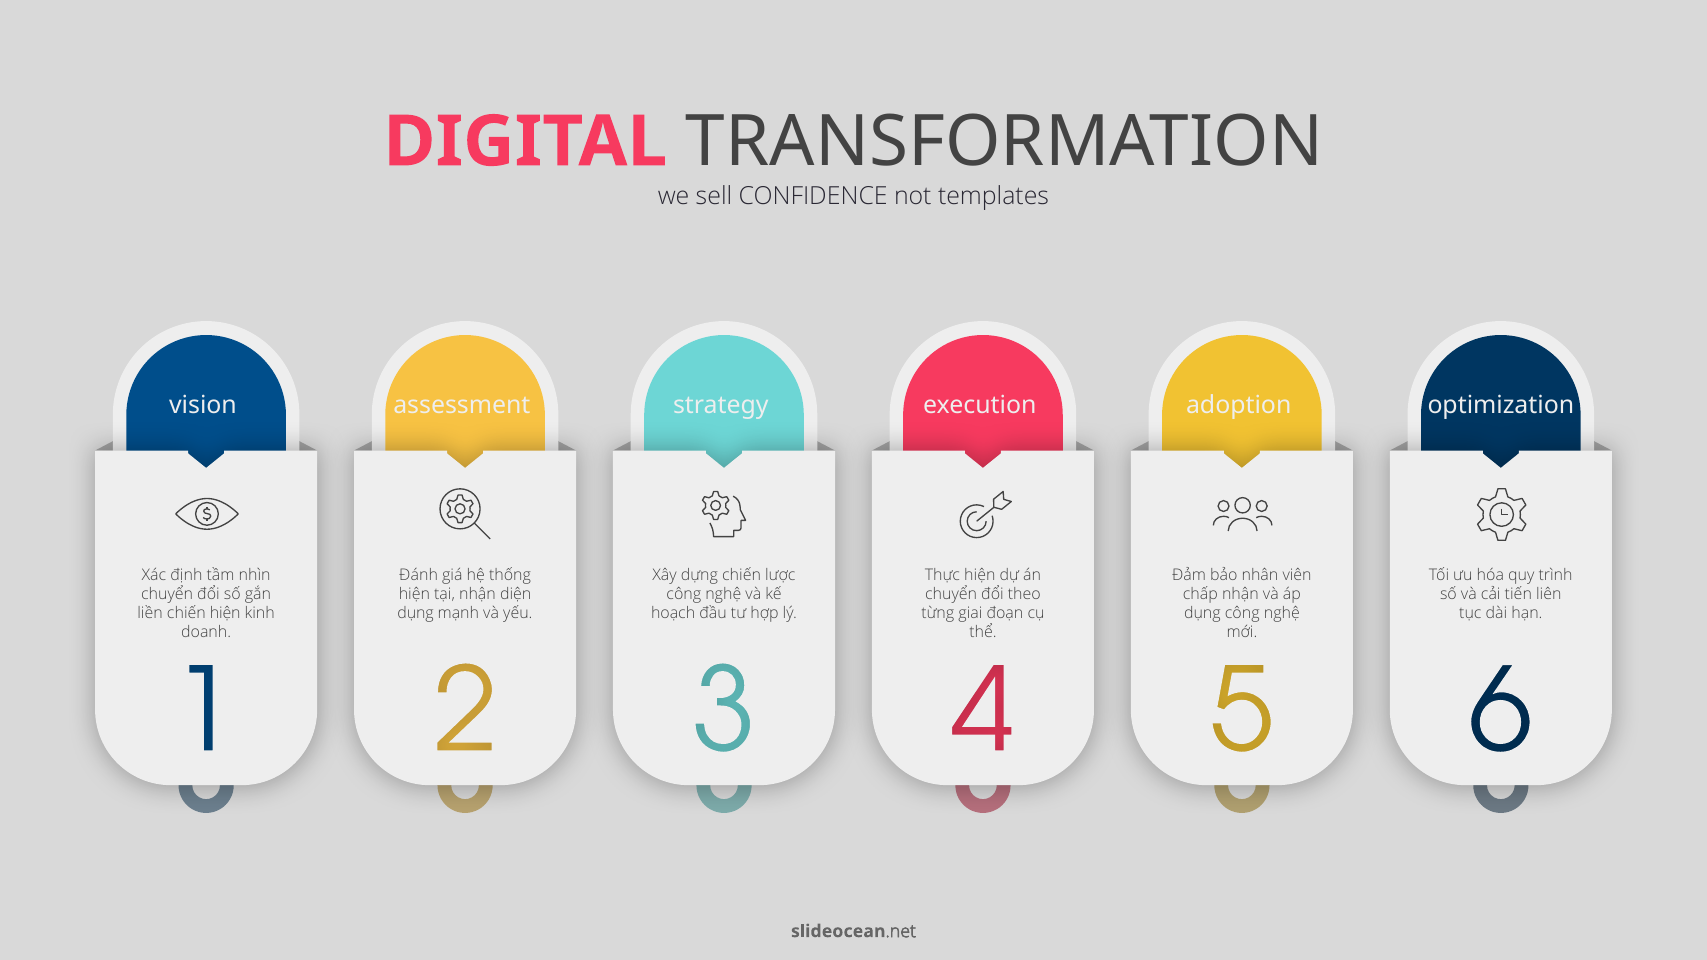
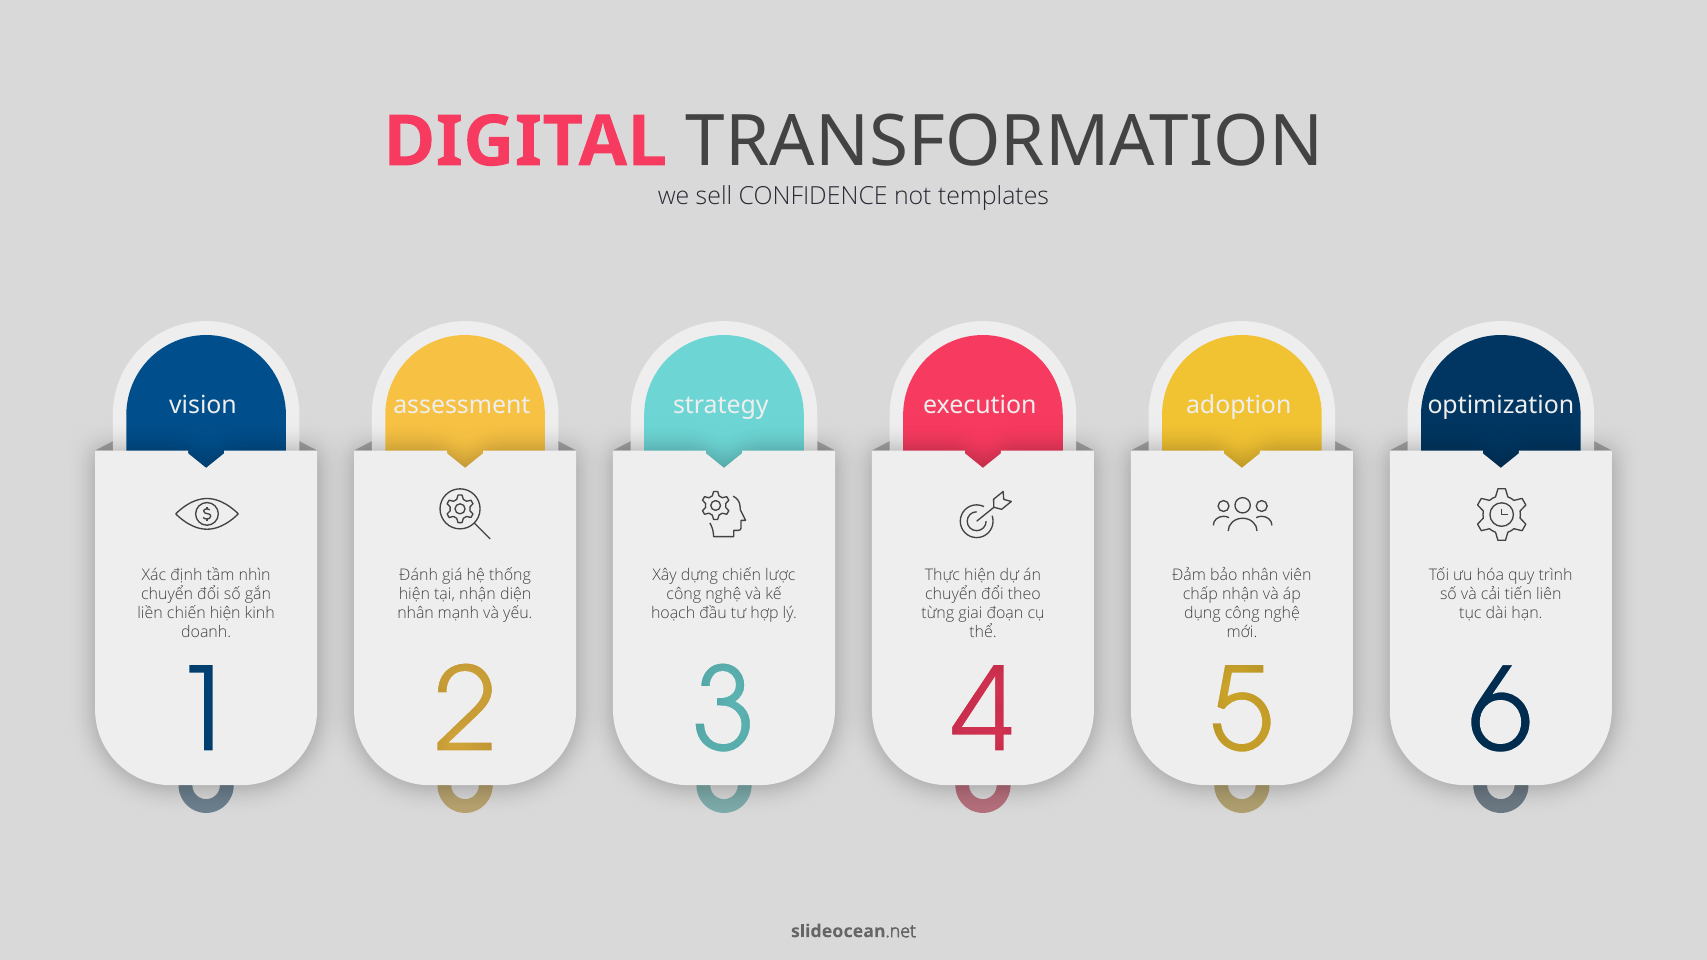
dụng: dụng -> nhân (416, 613)
